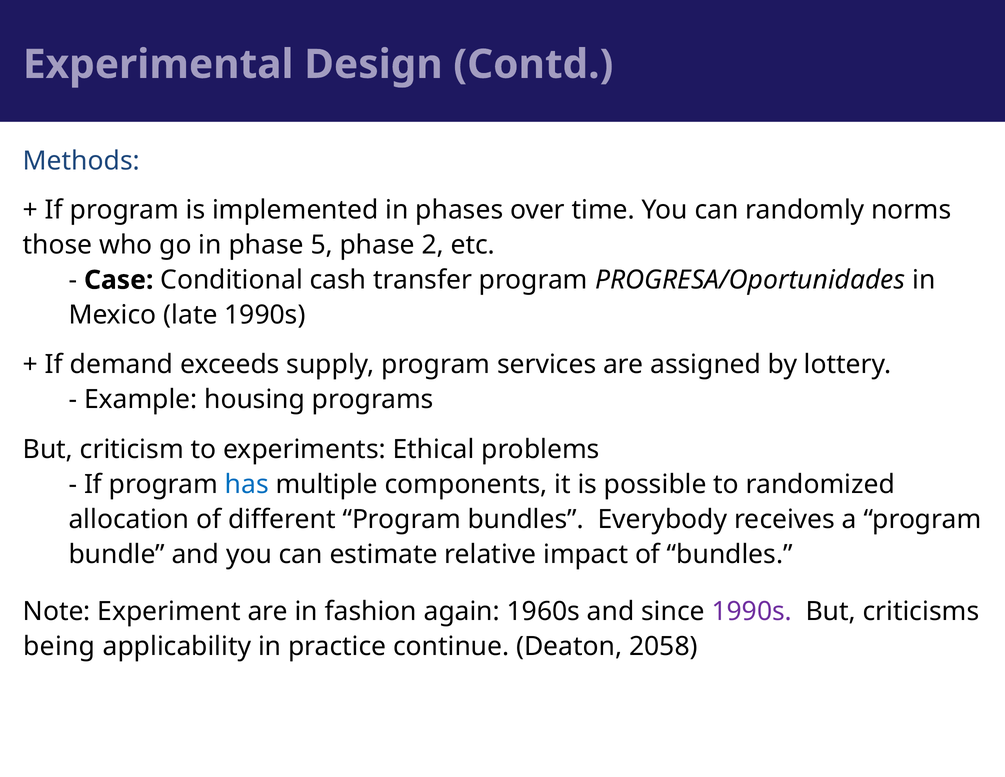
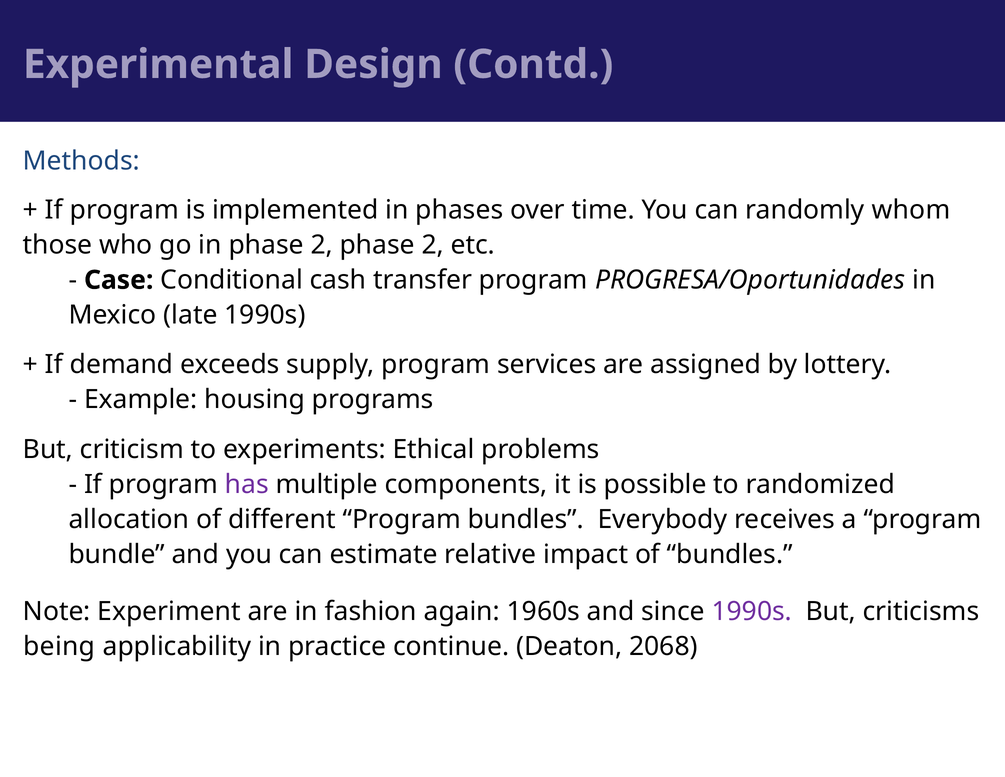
norms: norms -> whom (911, 210)
in phase 5: 5 -> 2 (322, 245)
has colour: blue -> purple (247, 484)
2058: 2058 -> 2068 (663, 646)
